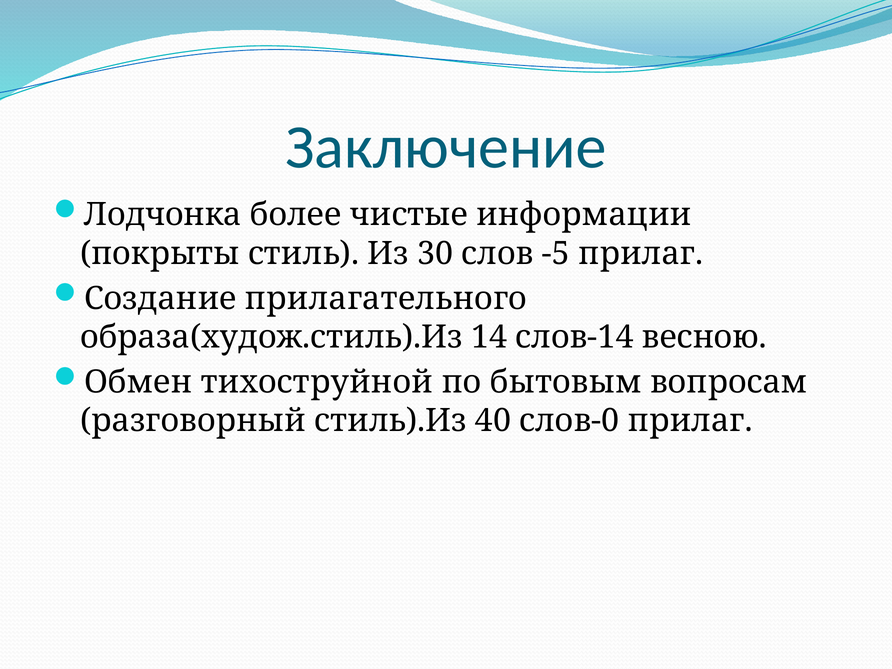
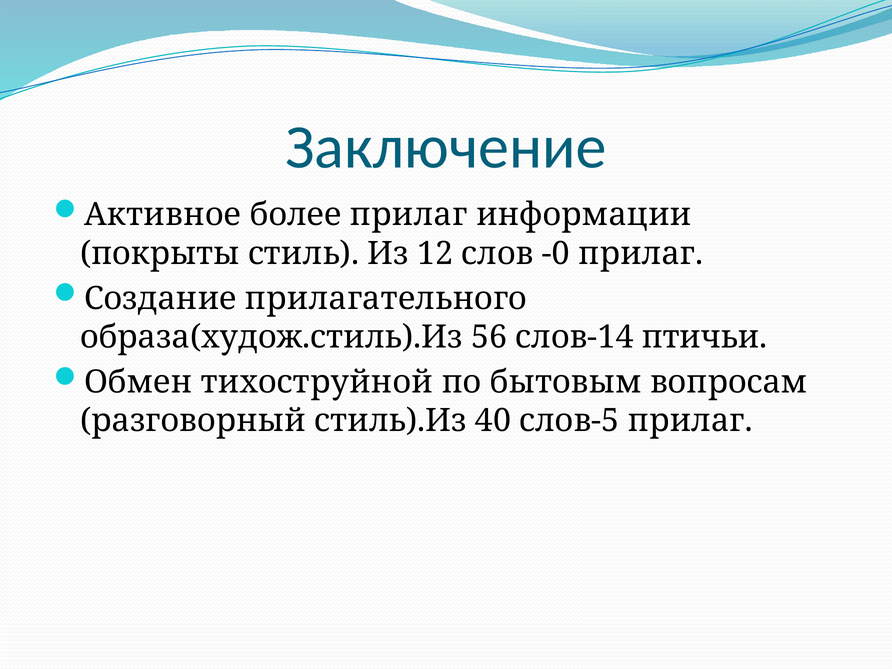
Лодчонка: Лодчонка -> Активное (163, 215)
более чистые: чистые -> прилаг (409, 215)
30: 30 -> 12 (435, 253)
-5: -5 -> -0 (556, 253)
14: 14 -> 56 (489, 337)
весною: весною -> птичьи (705, 337)
слов-0: слов-0 -> слов-5 (569, 421)
